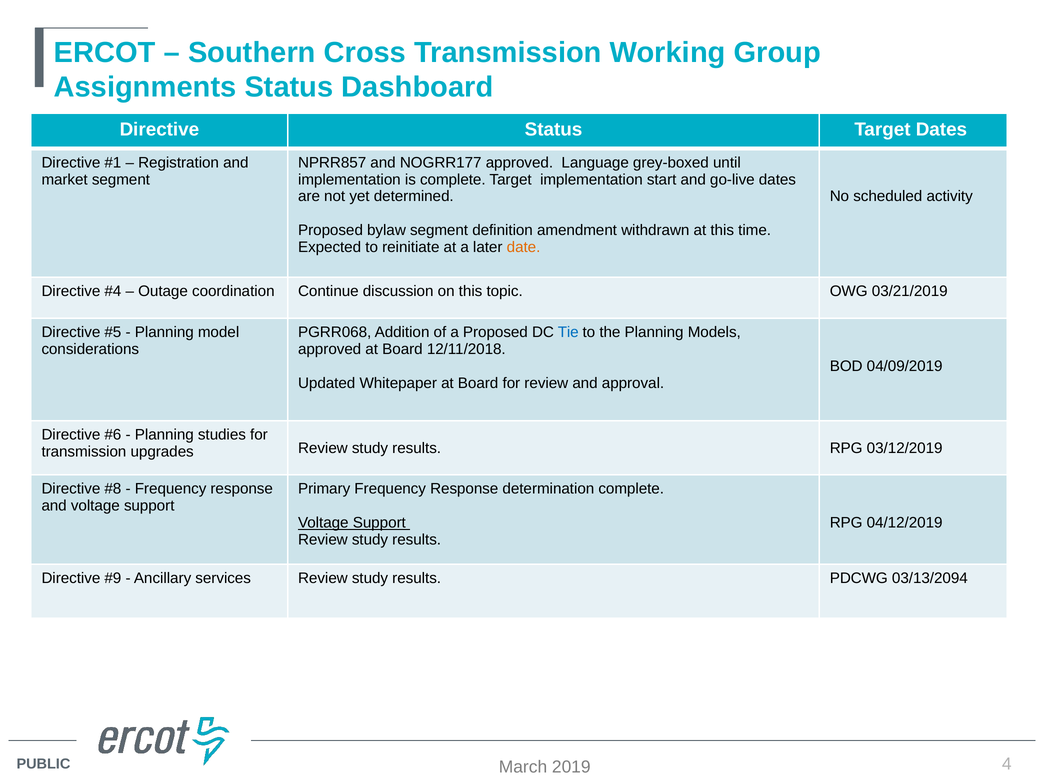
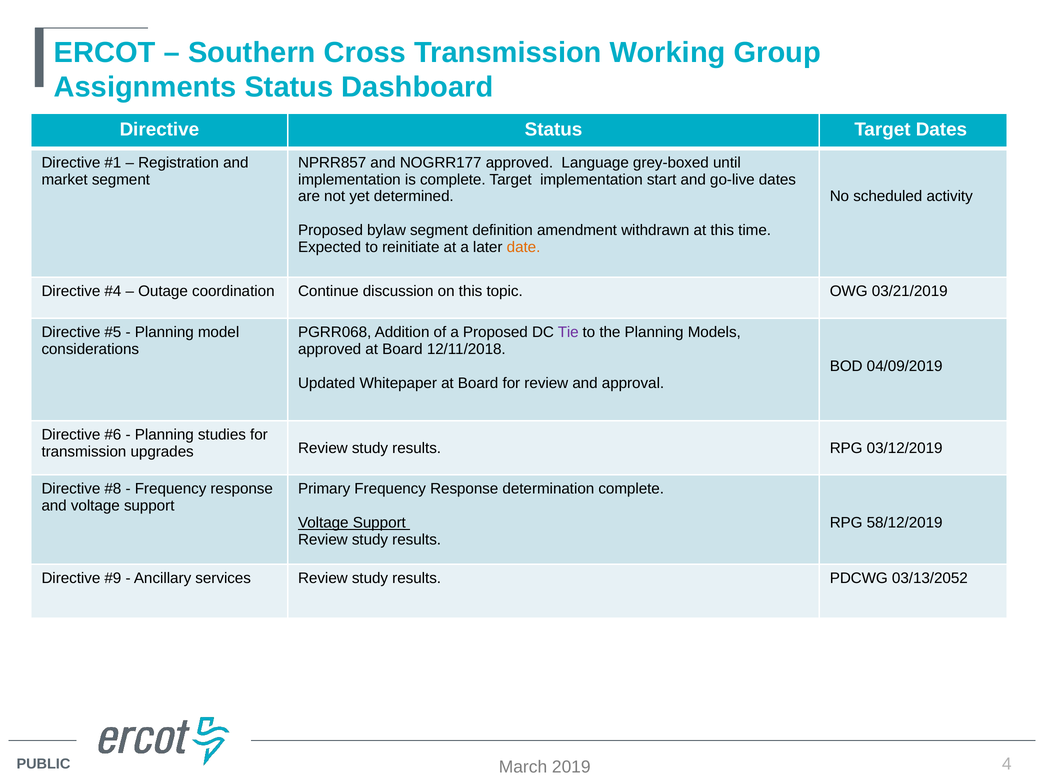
Tie colour: blue -> purple (568, 332)
04/12/2019: 04/12/2019 -> 58/12/2019 (905, 523)
03/13/2094: 03/13/2094 -> 03/13/2052 (930, 579)
